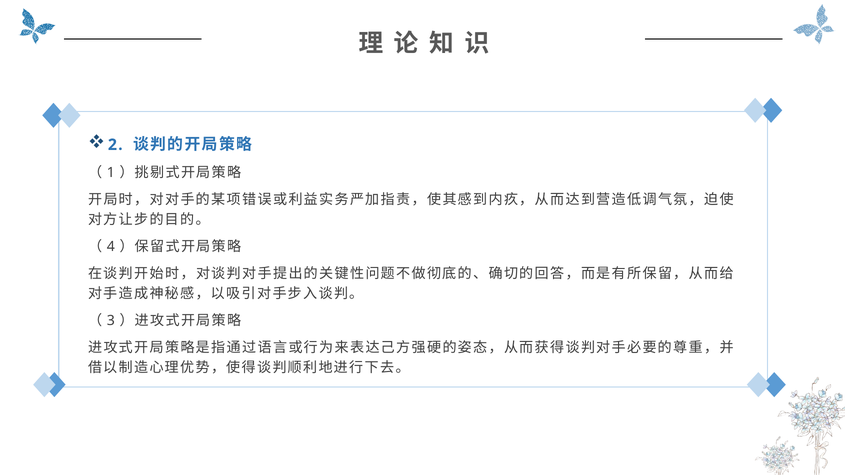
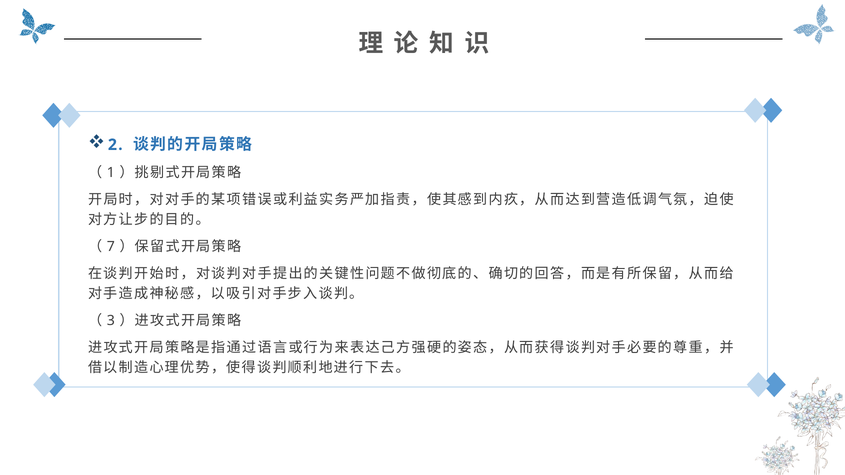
4: 4 -> 7 (111, 247)
